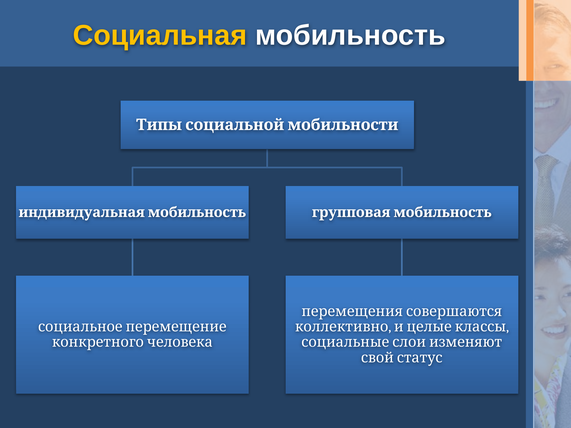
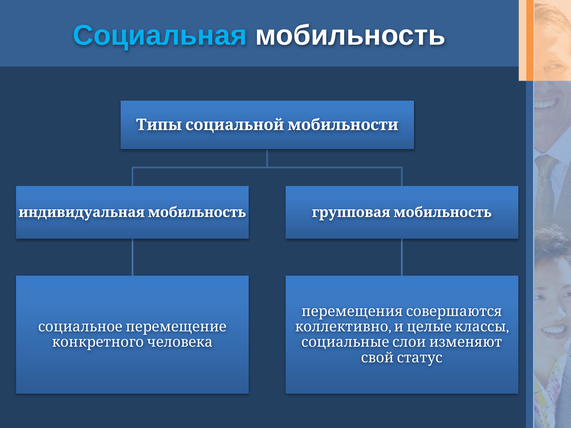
Социальная colour: yellow -> light blue (160, 35)
